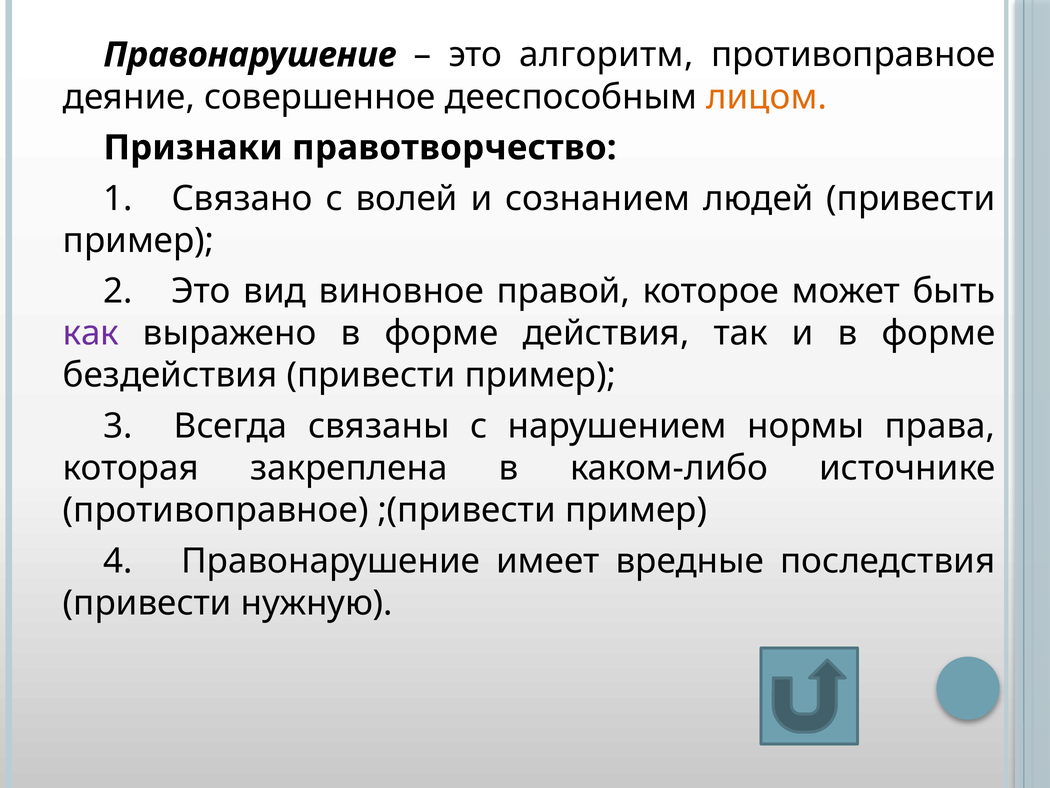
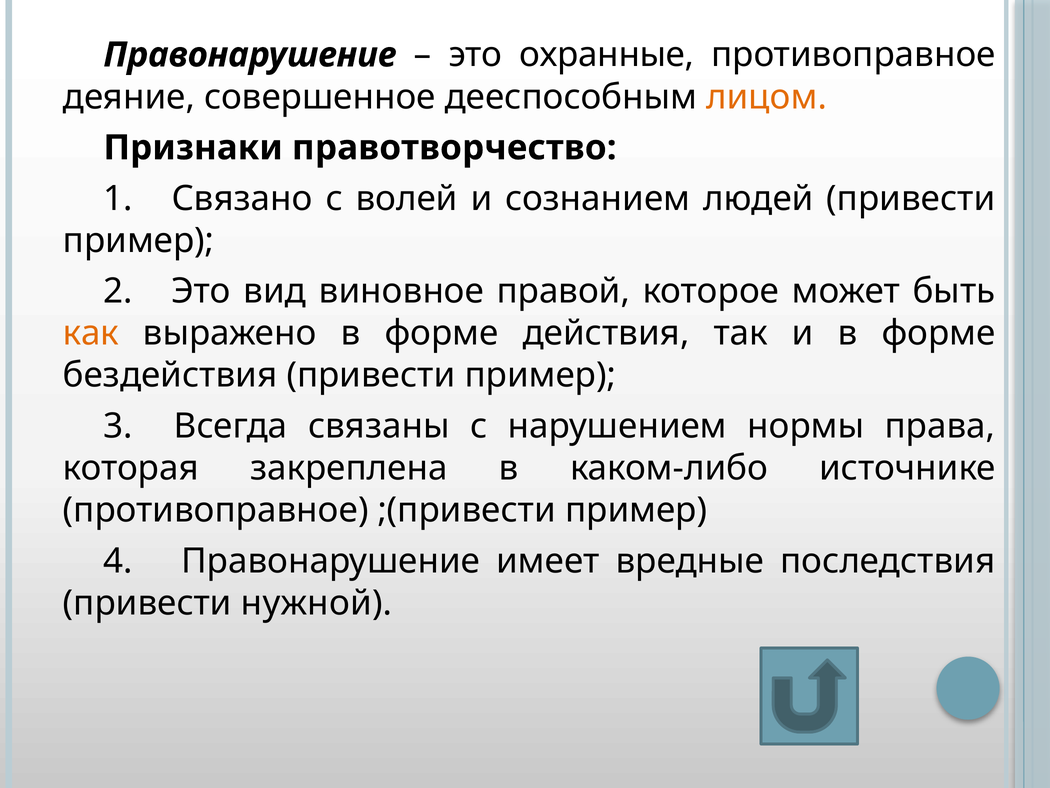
алгоритм: алгоритм -> охранные (607, 55)
как colour: purple -> orange (91, 333)
нужную: нужную -> нужной (316, 603)
